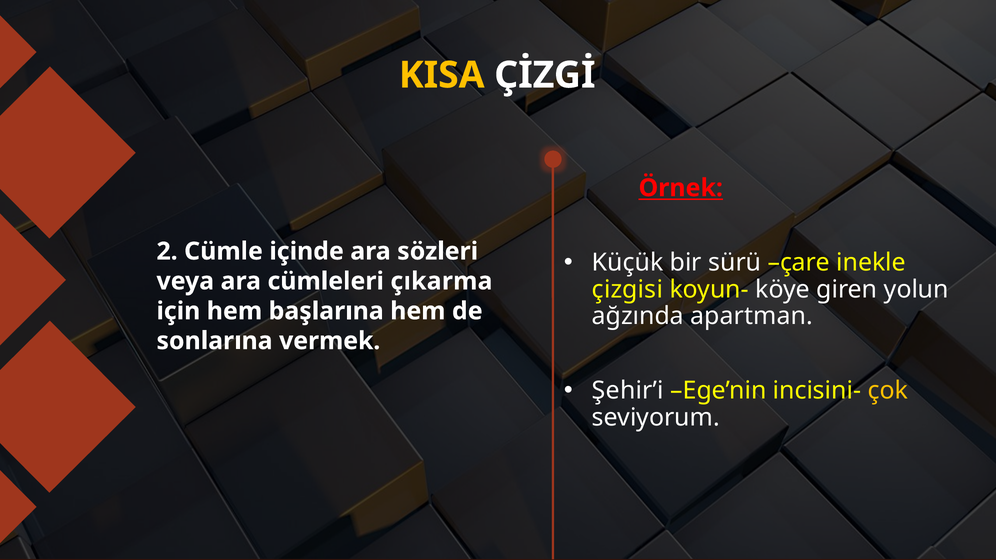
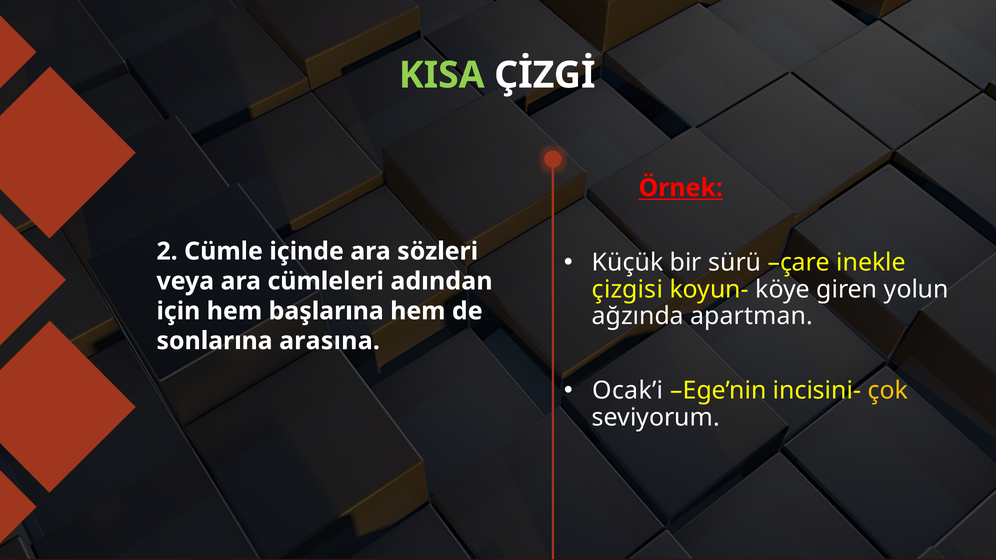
KISA colour: yellow -> light green (442, 75)
çıkarma: çıkarma -> adından (441, 281)
vermek: vermek -> arasına (330, 341)
Şehir’i: Şehir’i -> Ocak’i (628, 391)
